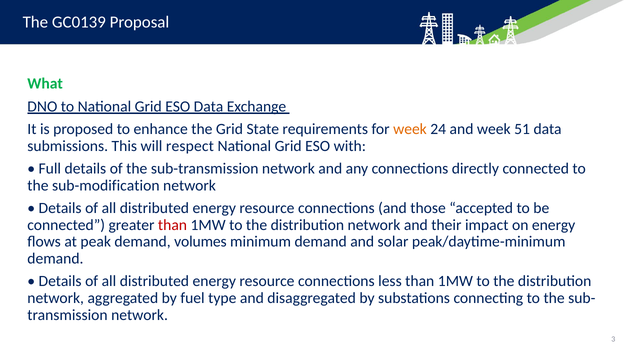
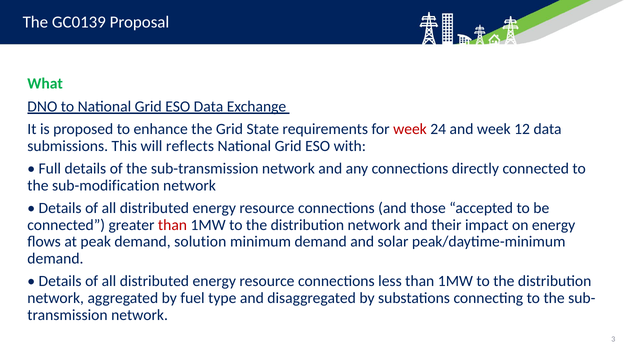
week colour: orange -> red (410, 129)
51: 51 -> 12 (522, 129)
respect: respect -> reflects (190, 146)
volumes: volumes -> solution (200, 242)
